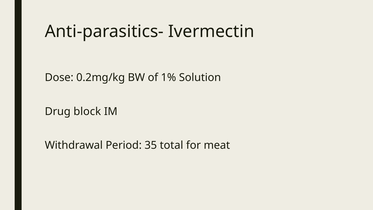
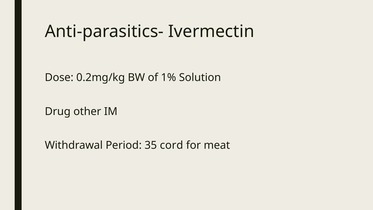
block: block -> other (87, 111)
total: total -> cord (171, 145)
